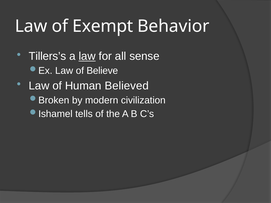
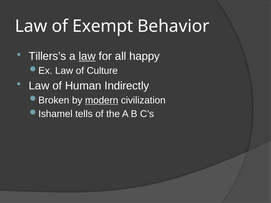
sense: sense -> happy (145, 56)
Believe: Believe -> Culture (102, 71)
Believed: Believed -> Indirectly (127, 86)
modern underline: none -> present (102, 100)
